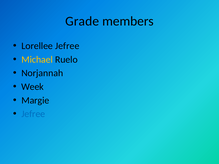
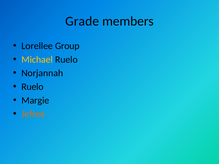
Lorellee Jefree: Jefree -> Group (67, 46)
Week: Week -> Ruelo (32, 87)
Jefree colour: blue -> orange (33, 114)
